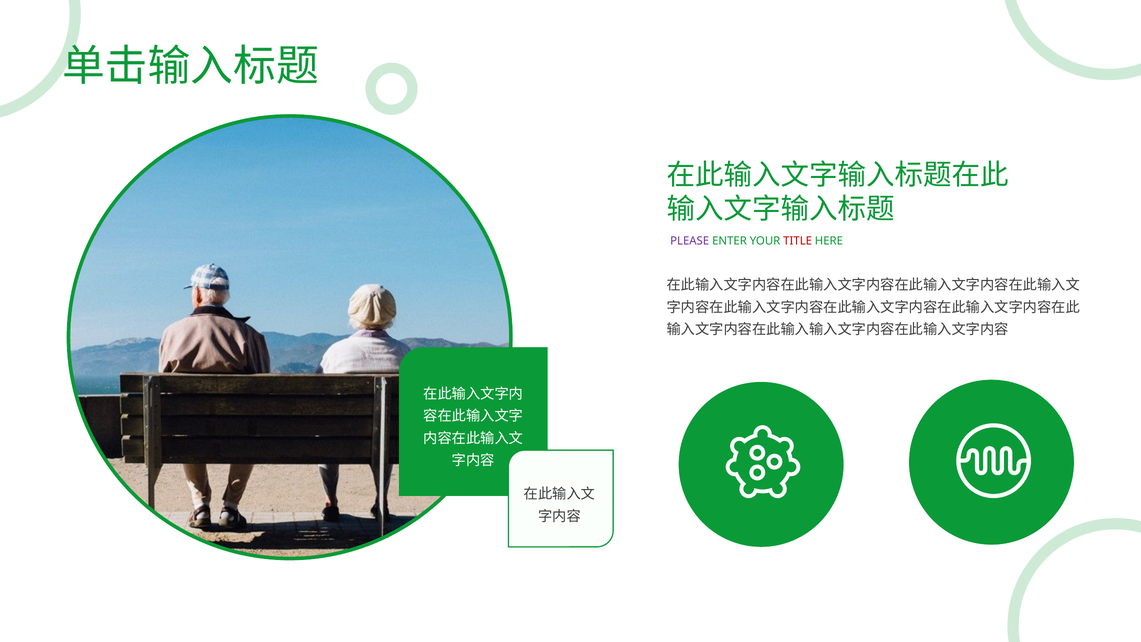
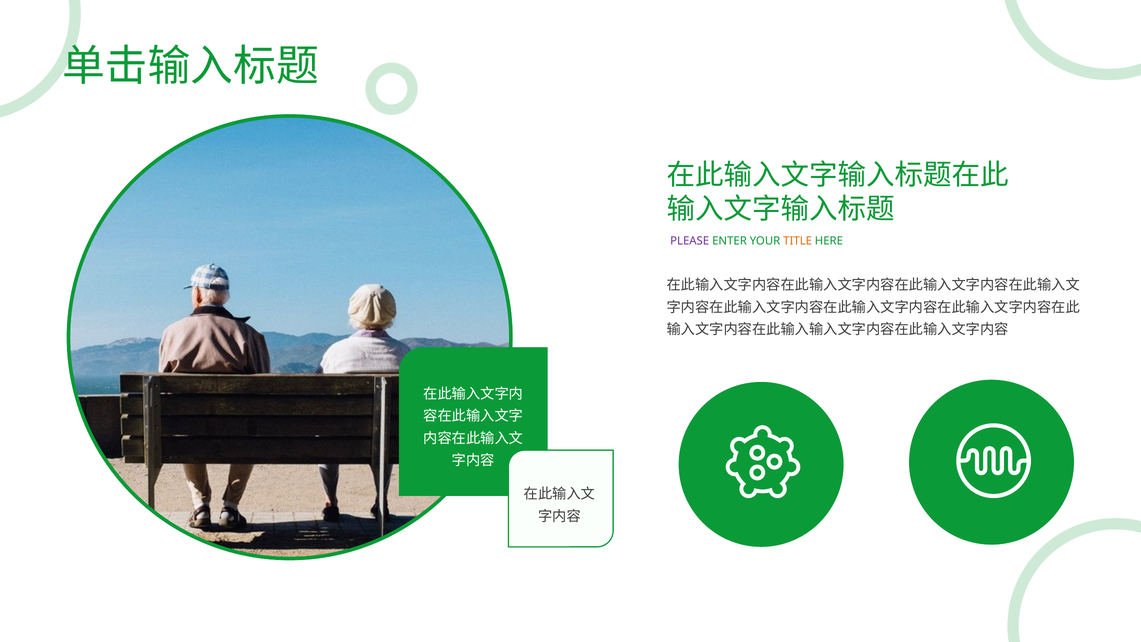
TITLE colour: red -> orange (798, 241)
